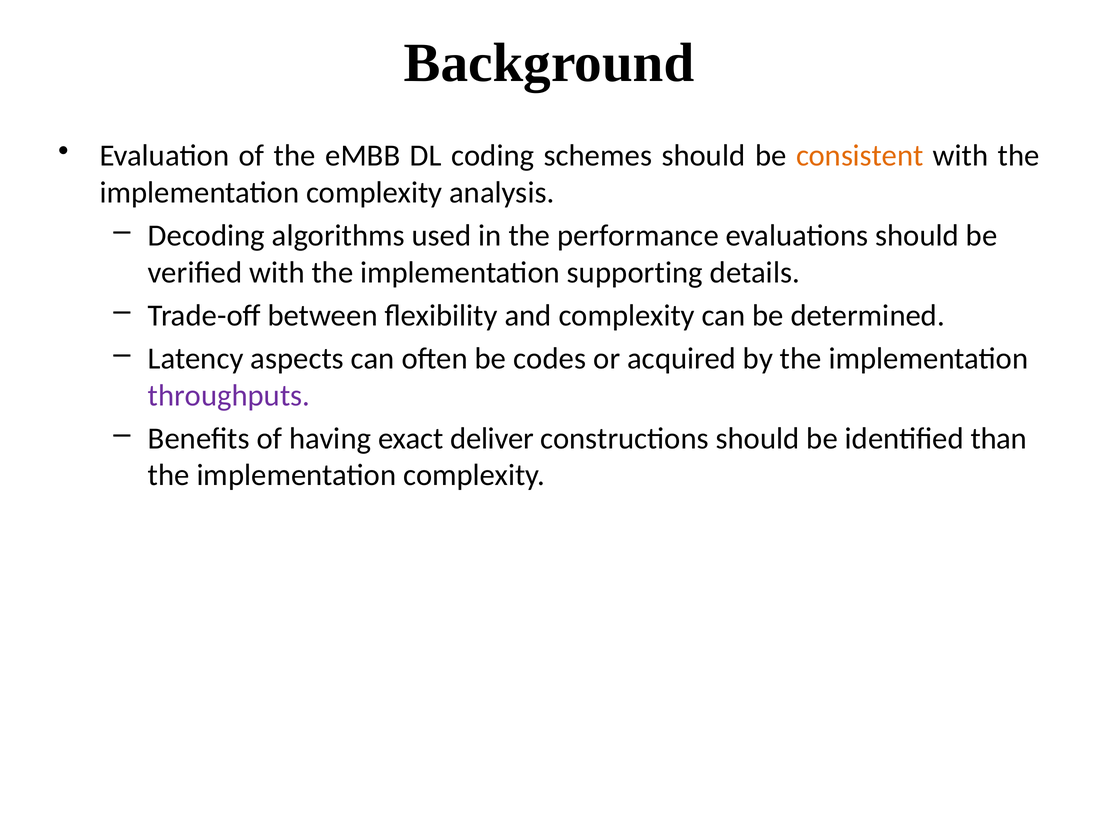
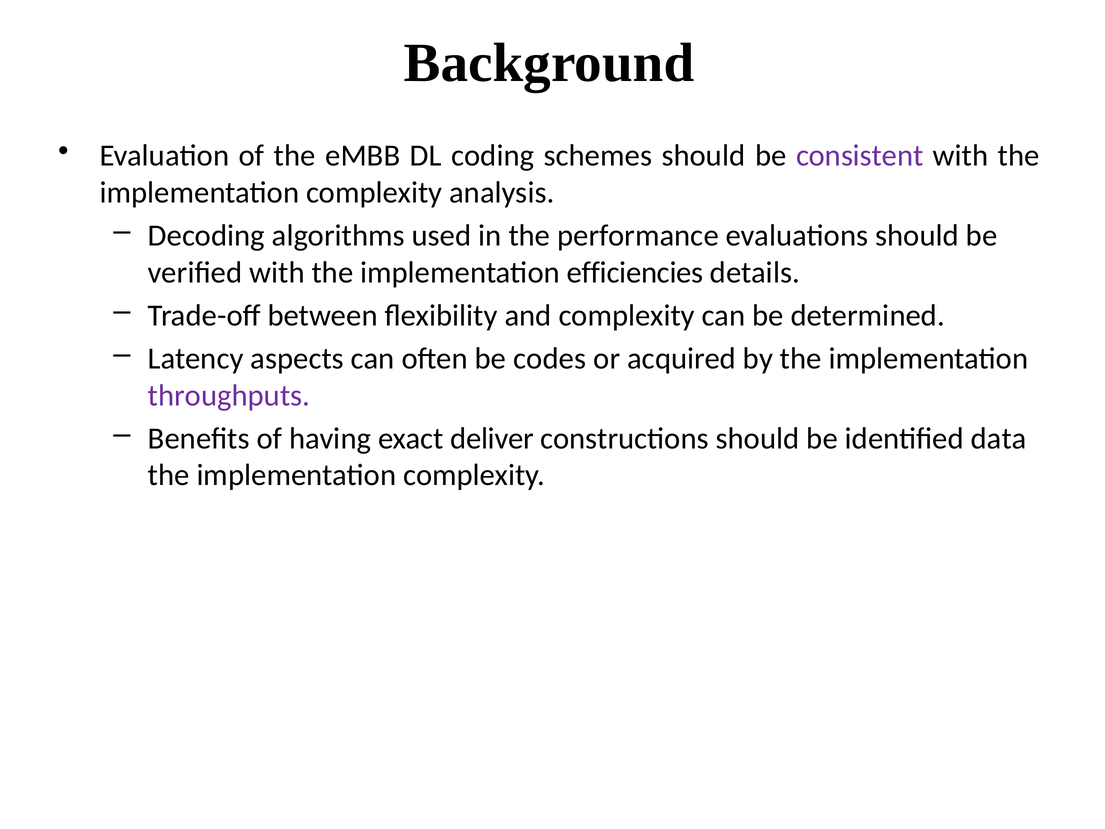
consistent colour: orange -> purple (860, 156)
supporting: supporting -> efficiencies (635, 272)
than: than -> data (999, 438)
